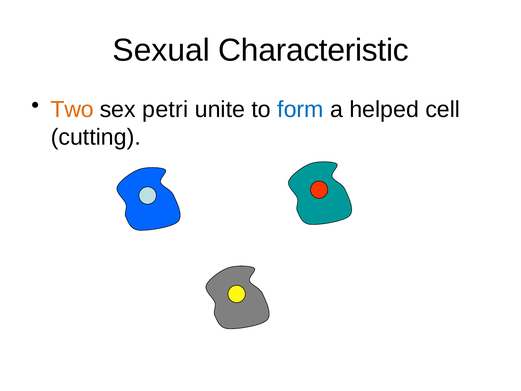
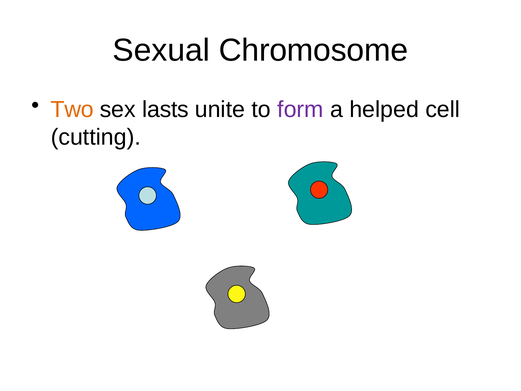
Characteristic: Characteristic -> Chromosome (313, 50)
petri: petri -> lasts (165, 109)
form colour: blue -> purple (300, 109)
